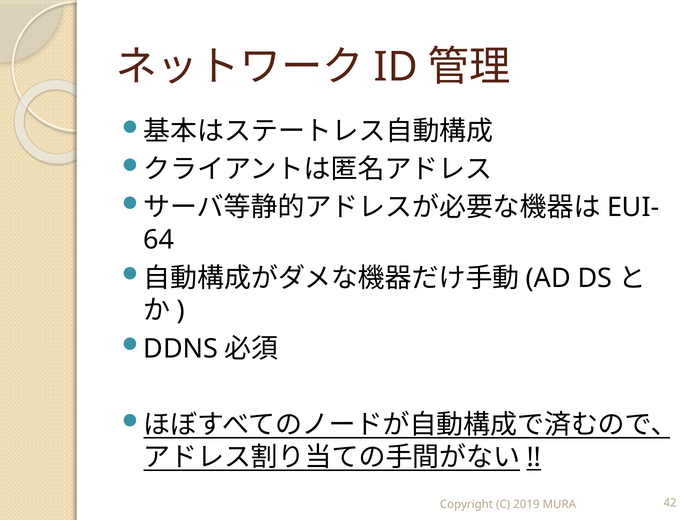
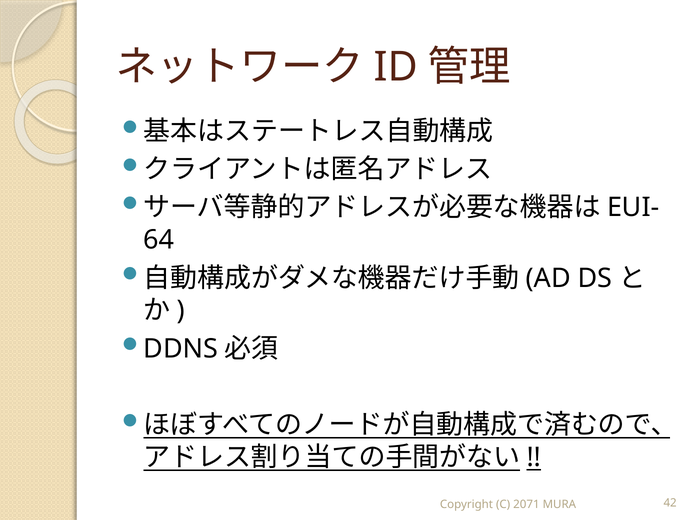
2019: 2019 -> 2071 (526, 504)
